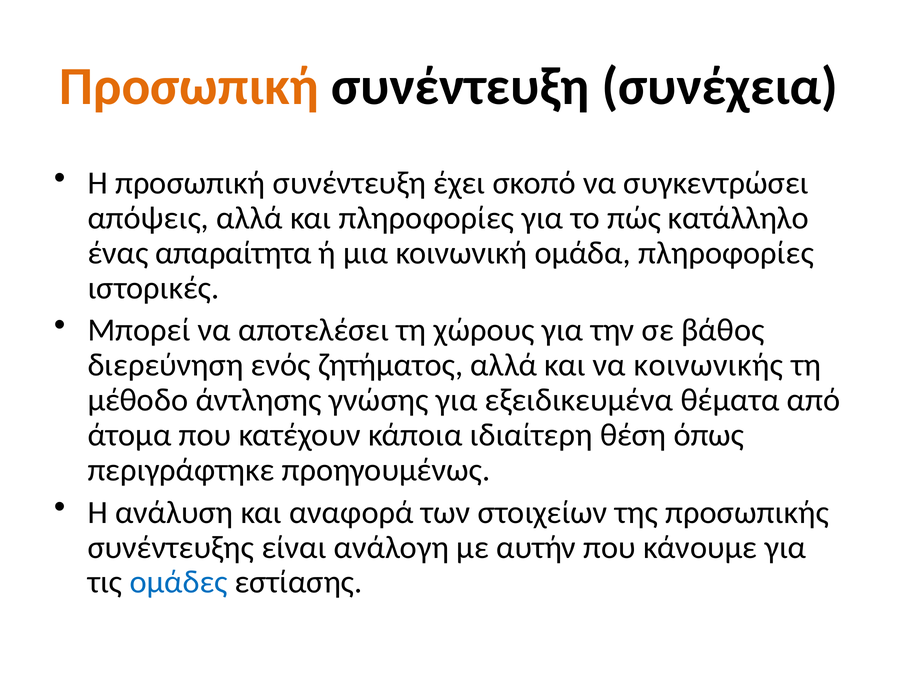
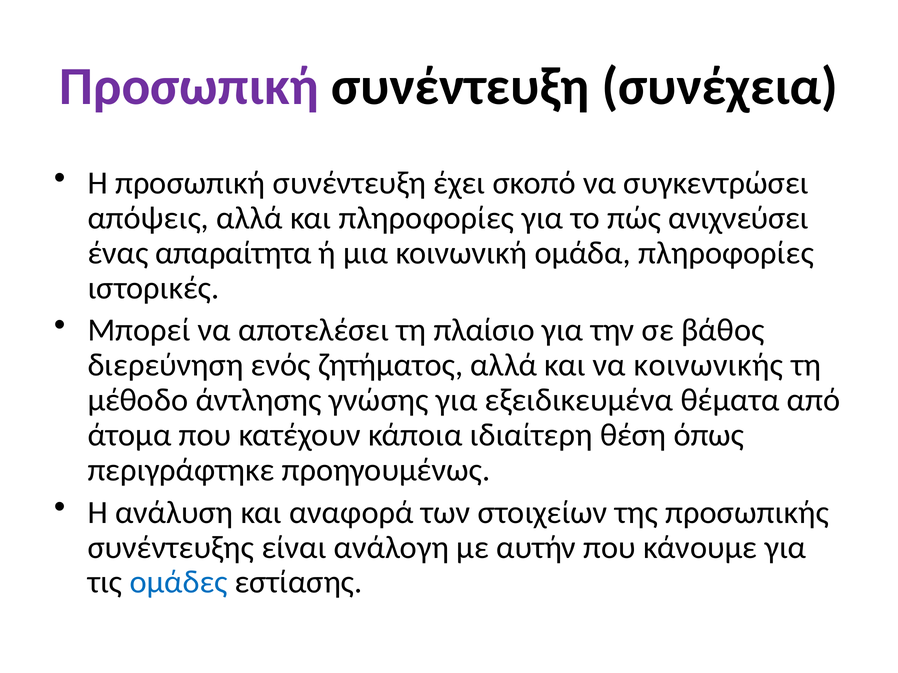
Προσωπική colour: orange -> purple (189, 87)
κατάλληλο: κατάλληλο -> ανιχνεύσει (738, 218)
χώρους: χώρους -> πλαίσιο (484, 331)
